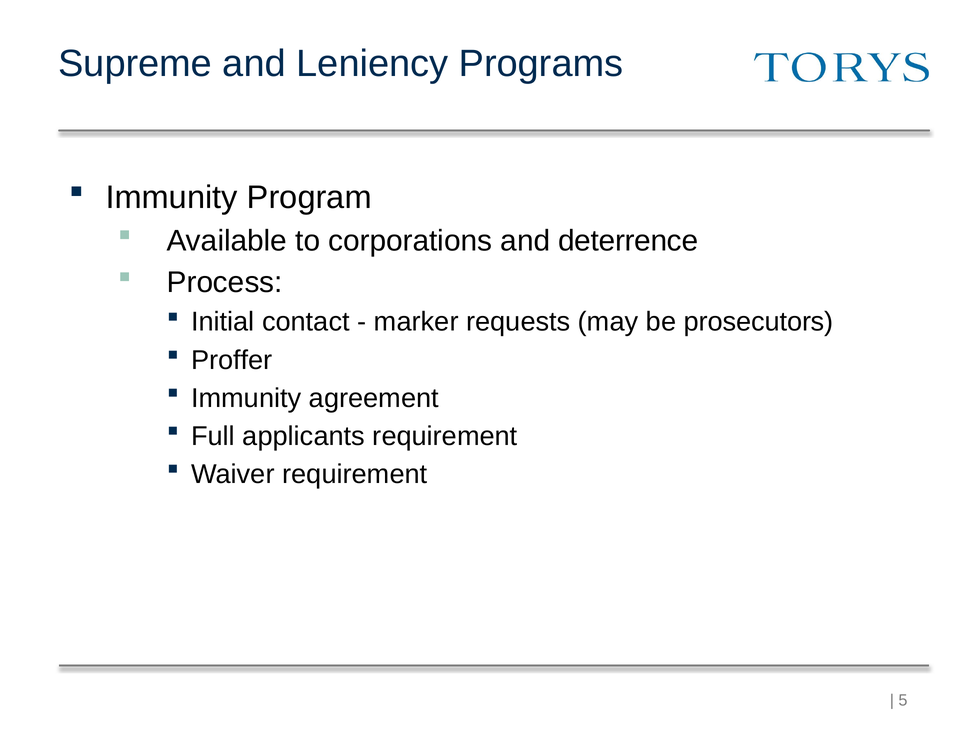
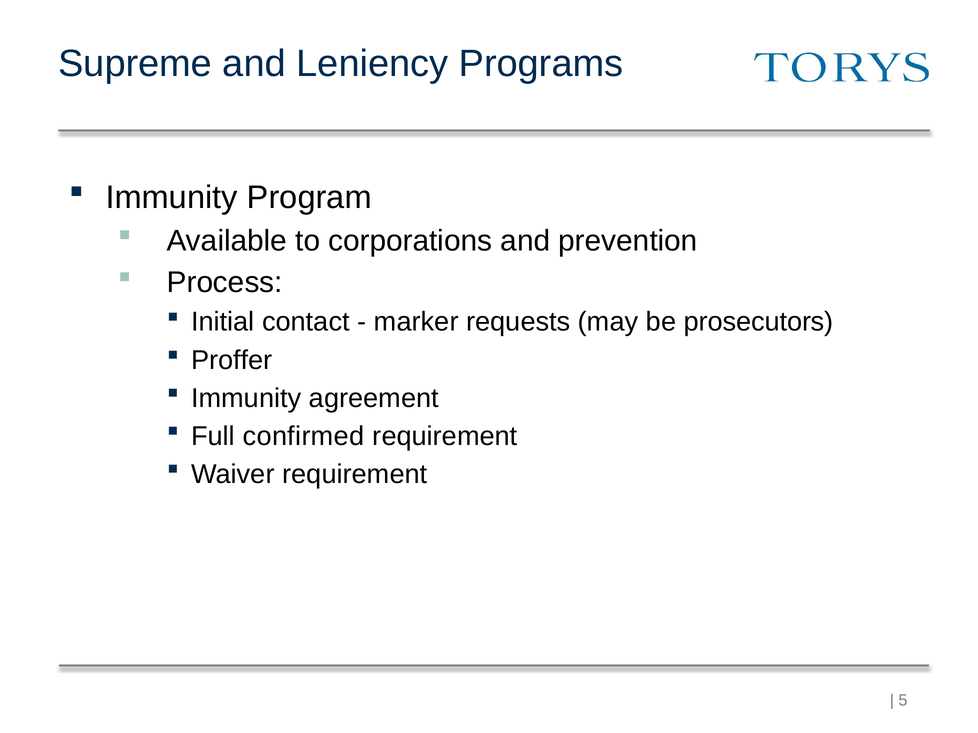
deterrence: deterrence -> prevention (628, 241)
applicants: applicants -> confirmed (304, 436)
